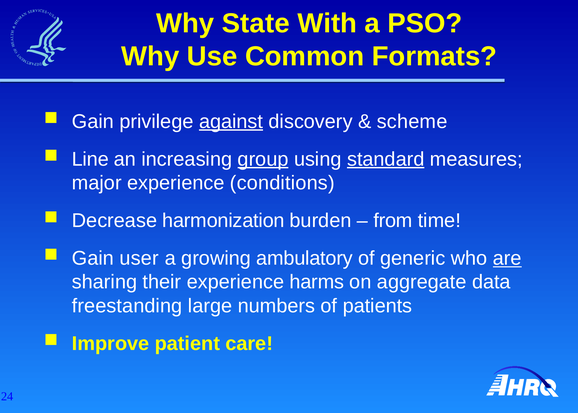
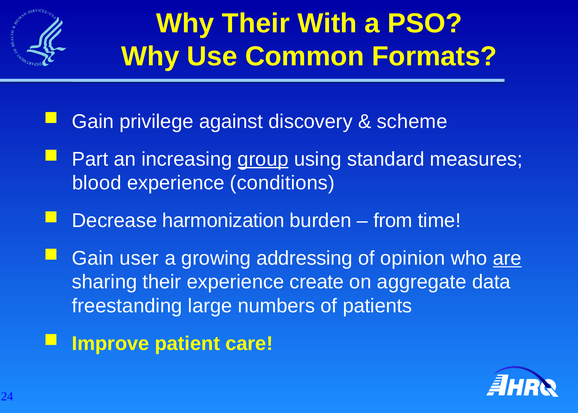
Why State: State -> Their (256, 23)
against underline: present -> none (231, 121)
Line: Line -> Part (90, 159)
standard underline: present -> none (386, 159)
major: major -> blood (97, 183)
ambulatory: ambulatory -> addressing (305, 258)
generic: generic -> opinion (413, 258)
harms: harms -> create (317, 282)
